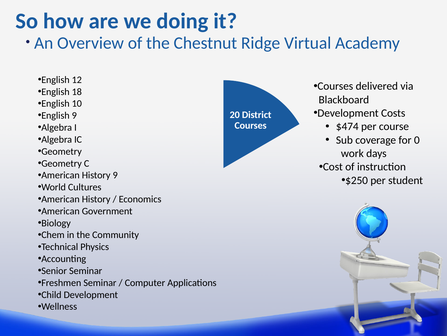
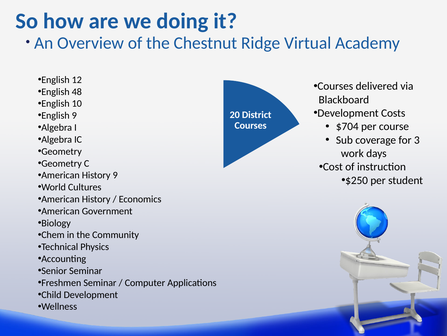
18: 18 -> 48 (77, 92)
$474: $474 -> $704 (347, 126)
0: 0 -> 3 (417, 140)
